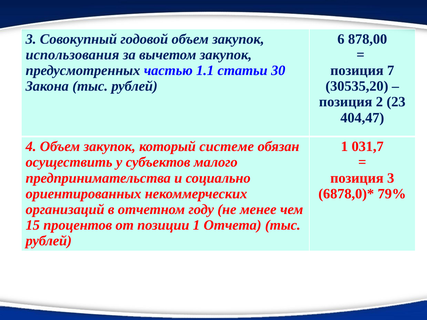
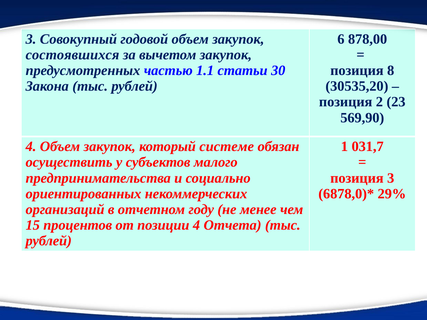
использования: использования -> состоявшихся (72, 55)
7: 7 -> 8 (391, 71)
404,47: 404,47 -> 569,90 (362, 118)
79%: 79% -> 29% (392, 194)
позиции 1: 1 -> 4 (196, 225)
